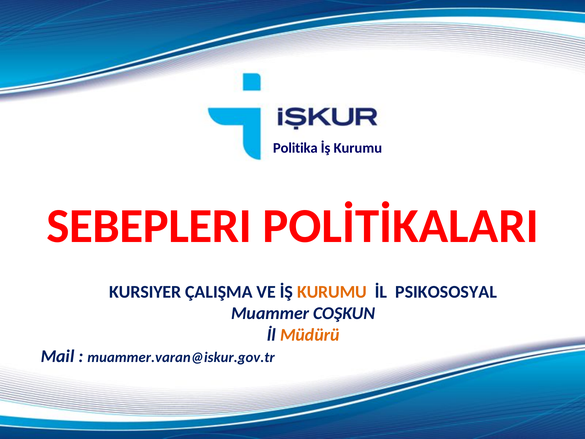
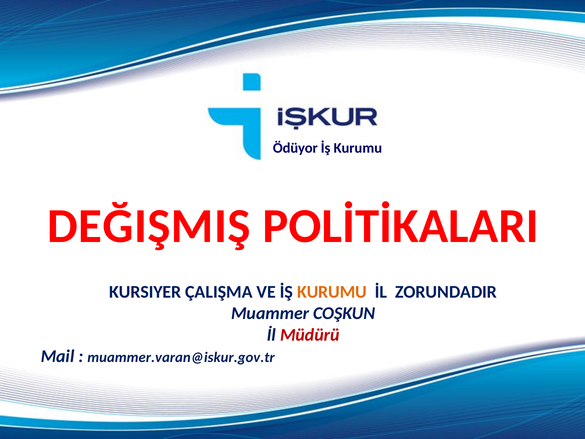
Politika: Politika -> Ödüyor (295, 148)
SEBEPLERI: SEBEPLERI -> DEĞIŞMIŞ (149, 226)
PSIKOSOSYAL: PSIKOSOSYAL -> ZORUNDADIR (446, 292)
Müdürü colour: orange -> red (310, 335)
